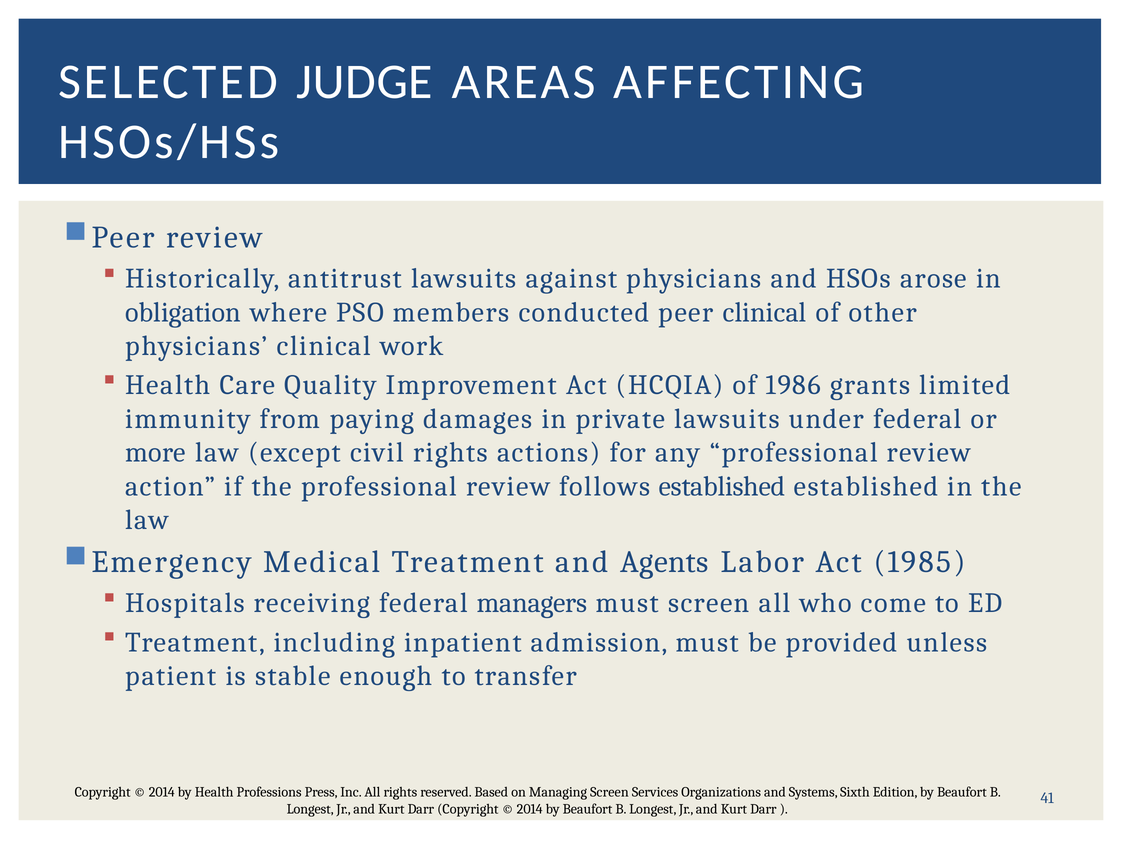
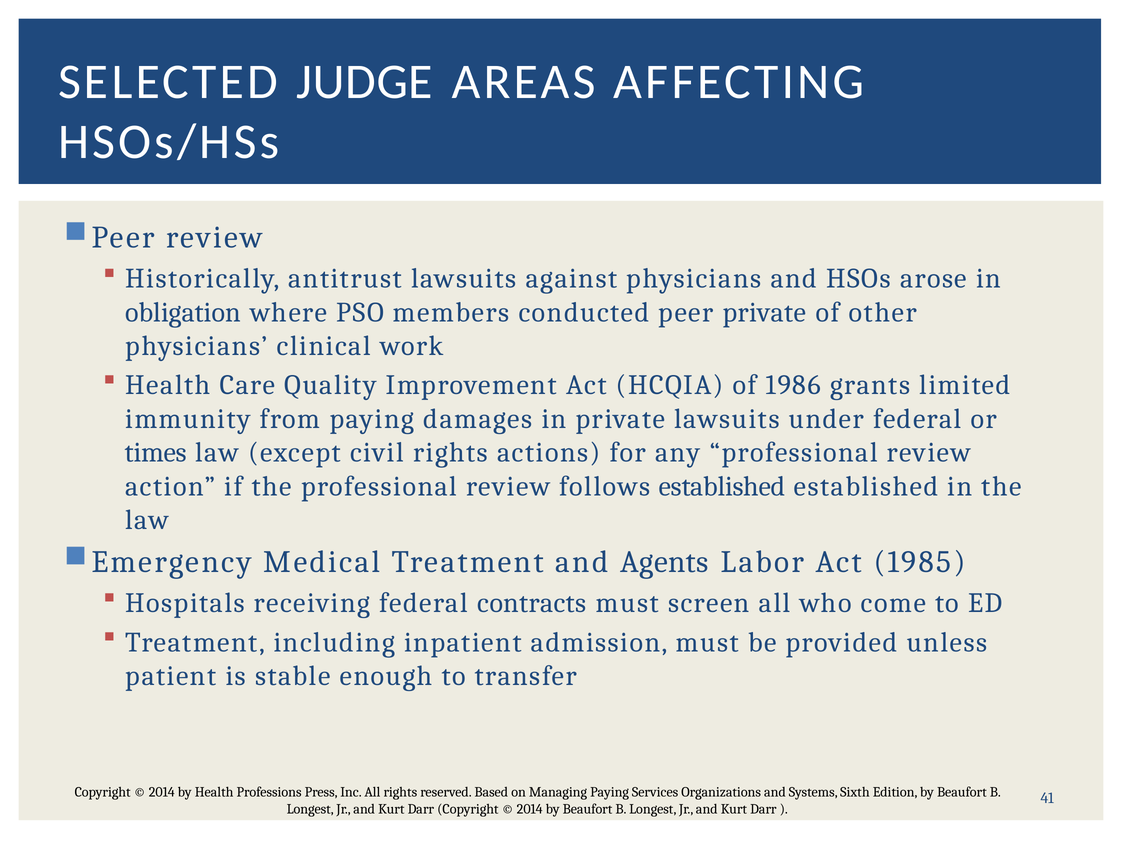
peer clinical: clinical -> private (765, 312)
more: more -> times (156, 453)
managers: managers -> contracts (532, 603)
Screen: Screen -> Paying (610, 792)
